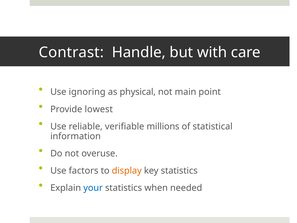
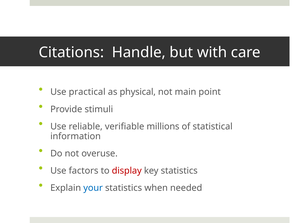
Contrast: Contrast -> Citations (71, 52)
ignoring: ignoring -> practical (87, 92)
lowest: lowest -> stimuli (99, 109)
display colour: orange -> red (127, 171)
